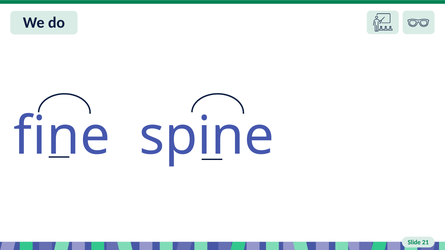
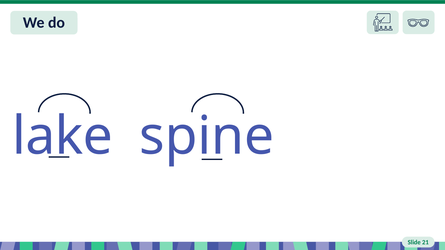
fine: fine -> lake (63, 136)
